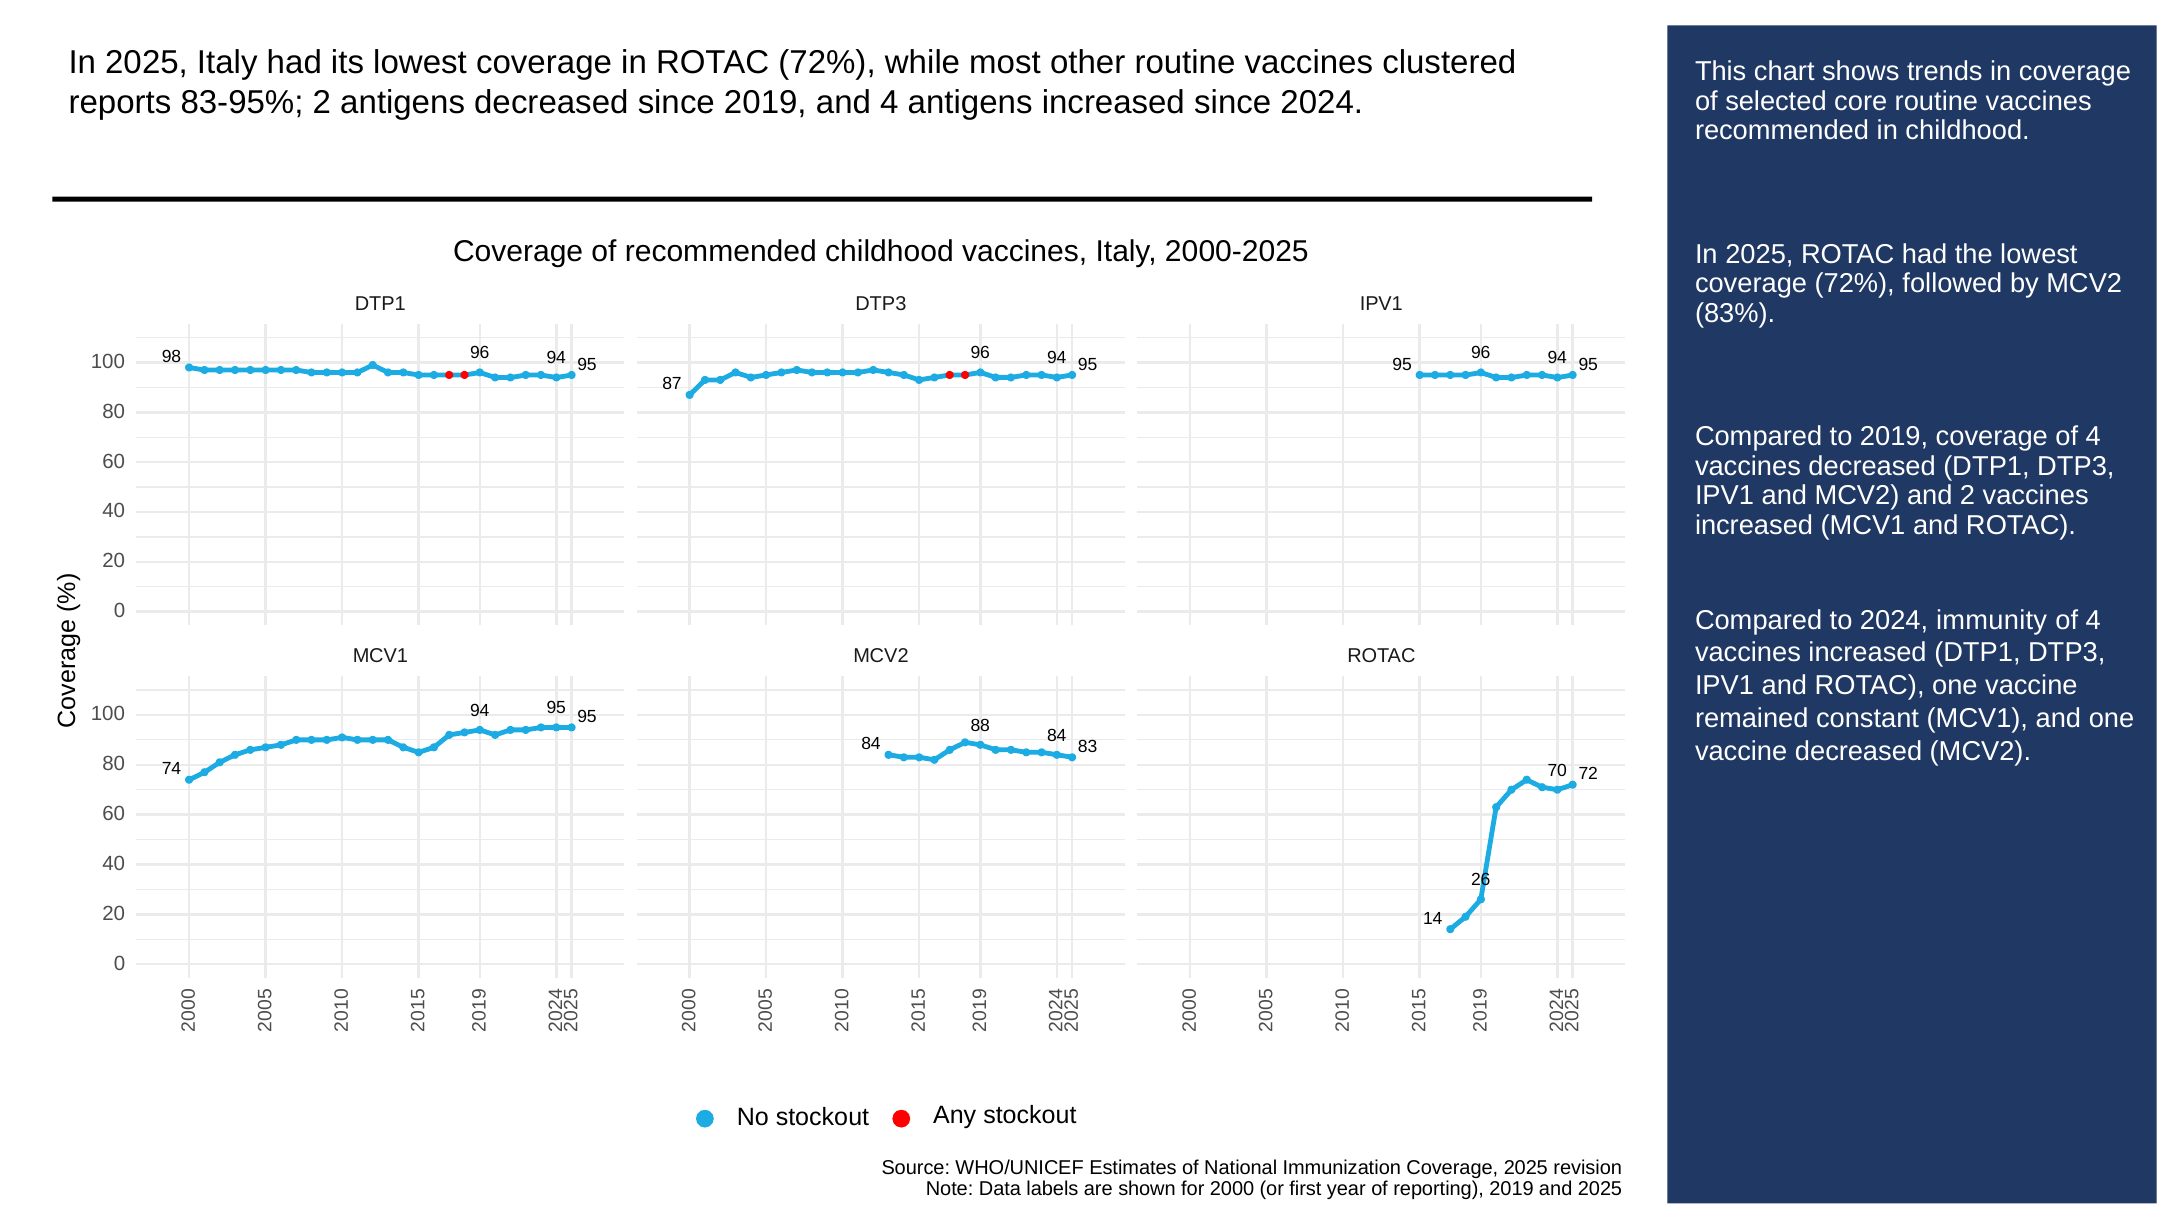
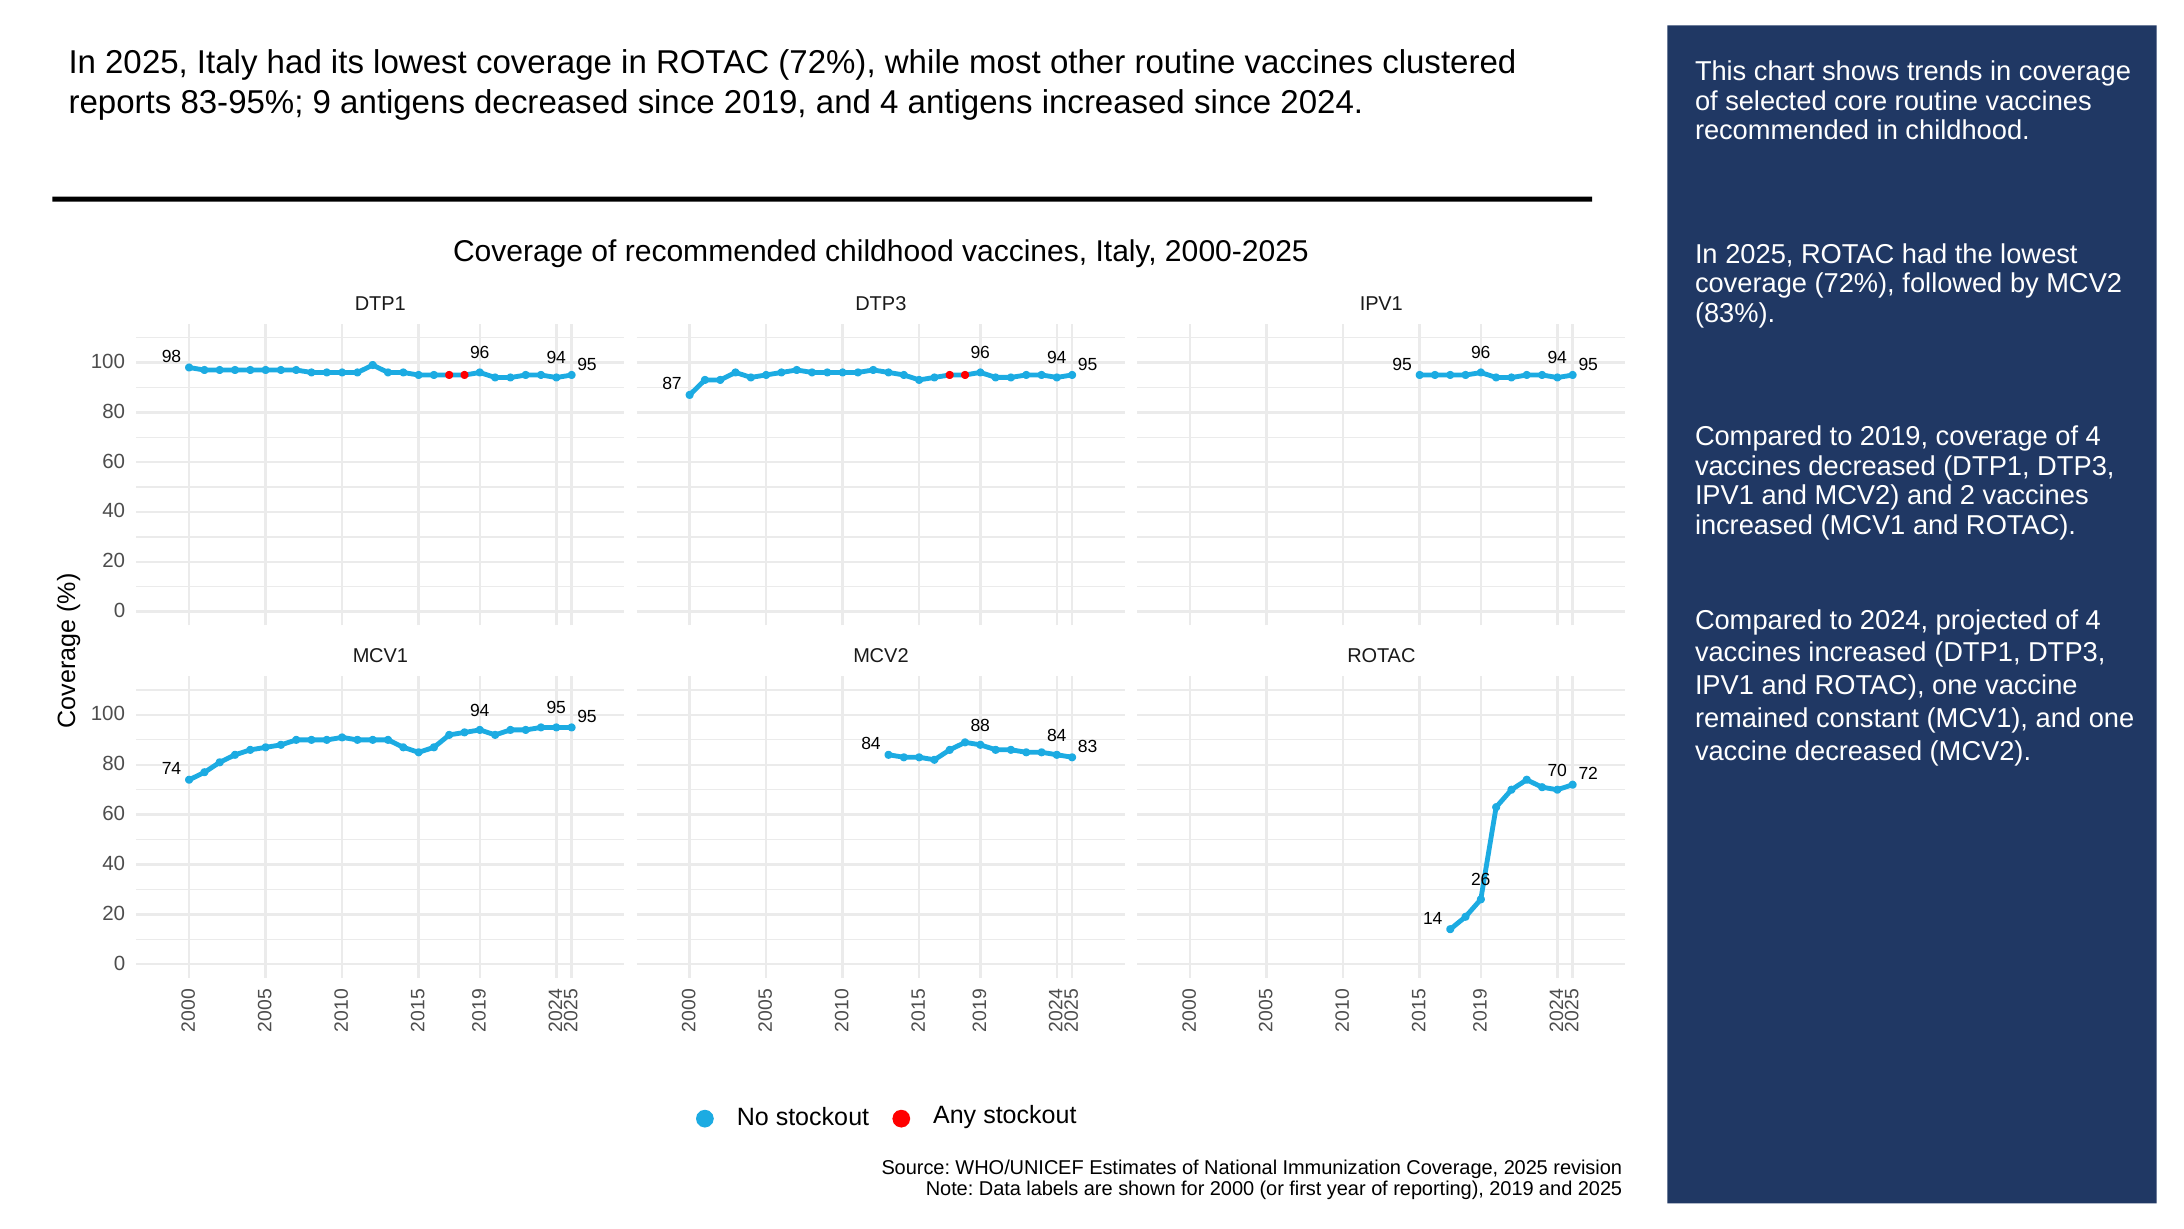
83-95% 2: 2 -> 9 (322, 103)
immunity: immunity -> projected (1992, 620)
